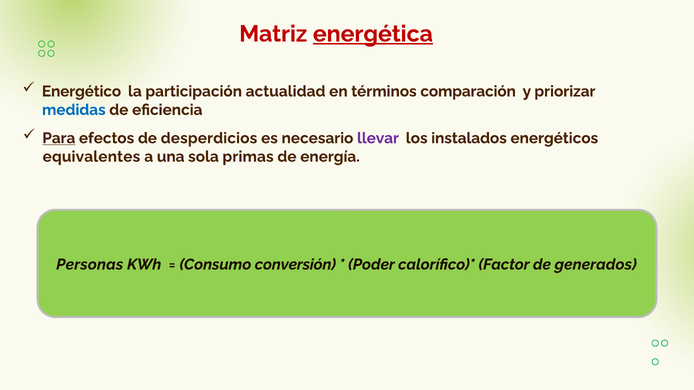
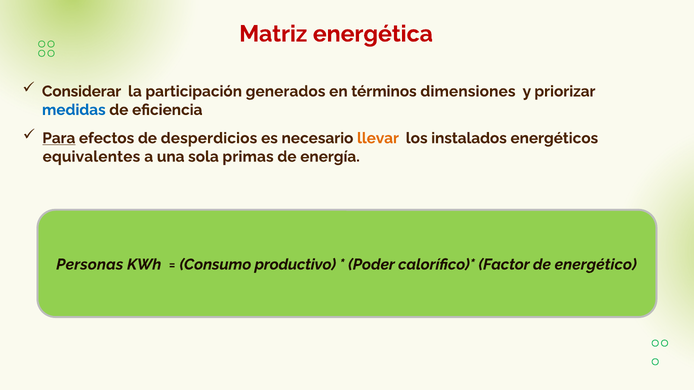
energética underline: present -> none (373, 34)
Energético: Energético -> Considerar (82, 91)
actualidad: actualidad -> generados (286, 91)
comparación: comparación -> dimensiones (468, 91)
llevar colour: purple -> orange (378, 138)
conversión: conversión -> productivo (295, 265)
generados: generados -> energético (596, 265)
